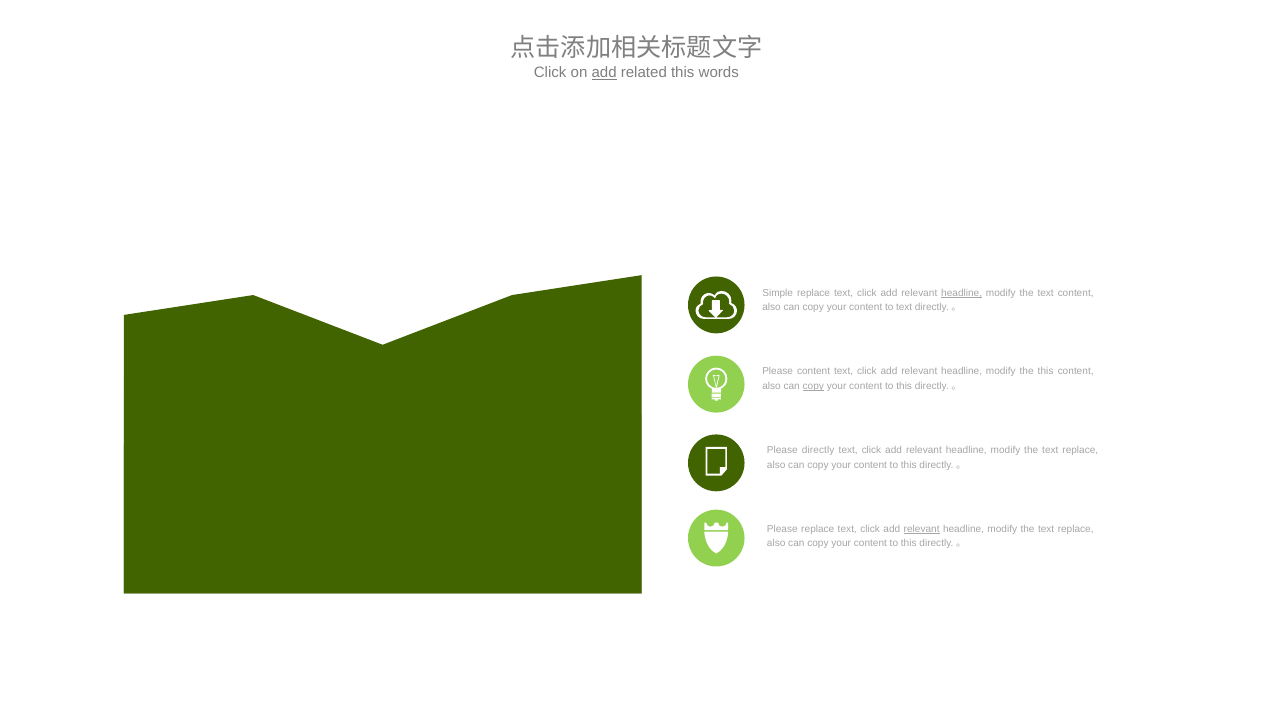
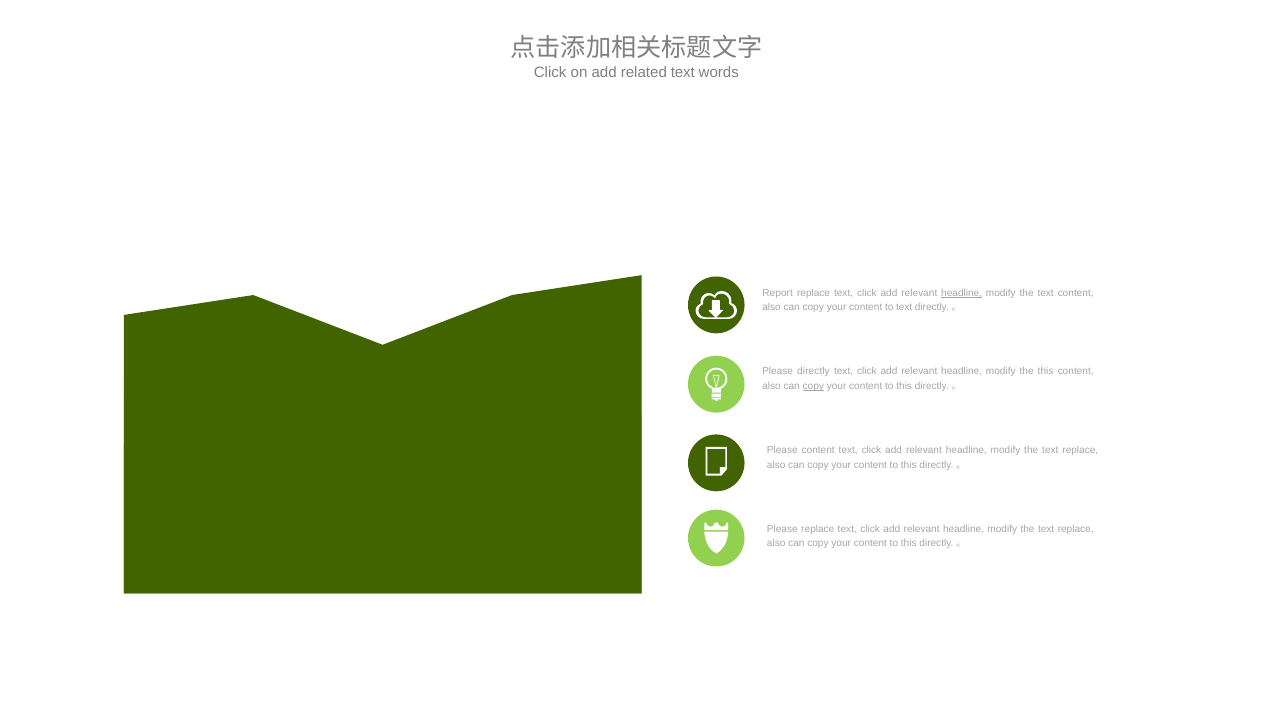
add underline: present -> none (604, 73)
related this: this -> text (683, 73)
Simple: Simple -> Report (778, 293)
Please content: content -> directly (814, 372)
Please directly: directly -> content (818, 450)
relevant underline: present -> none (922, 529)
